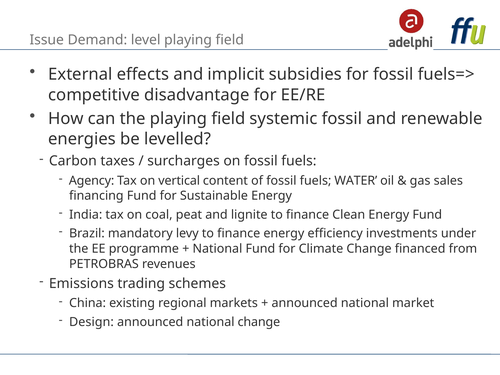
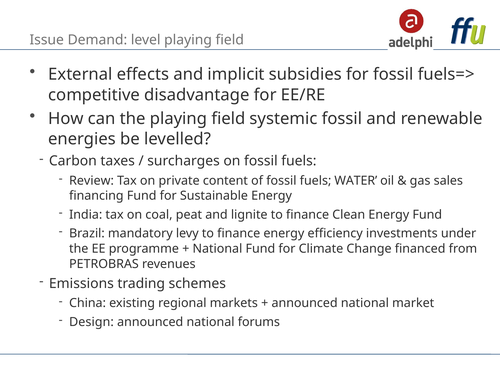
Agency: Agency -> Review (91, 181)
vertical: vertical -> private (179, 181)
national change: change -> forums (259, 322)
